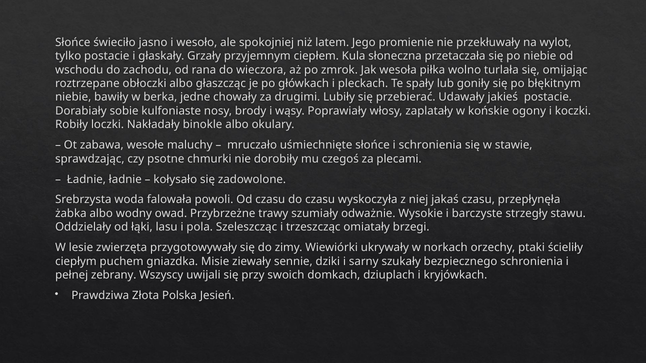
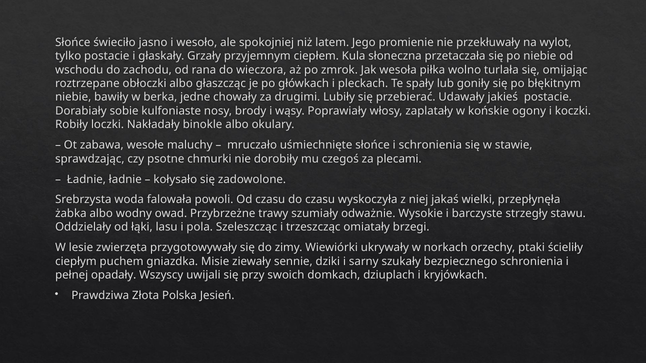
jakaś czasu: czasu -> wielki (478, 200)
zebrany: zebrany -> opadały (114, 275)
